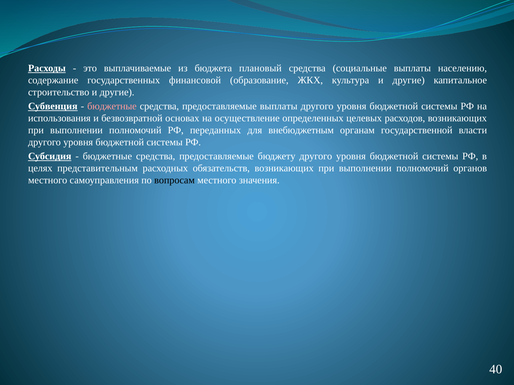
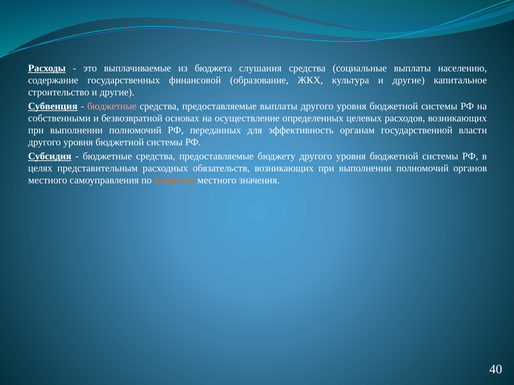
плановый: плановый -> слушания (260, 68)
использования: использования -> собственными (59, 118)
внебюджетным: внебюджетным -> эффективность (301, 131)
вопросам colour: black -> orange (174, 181)
